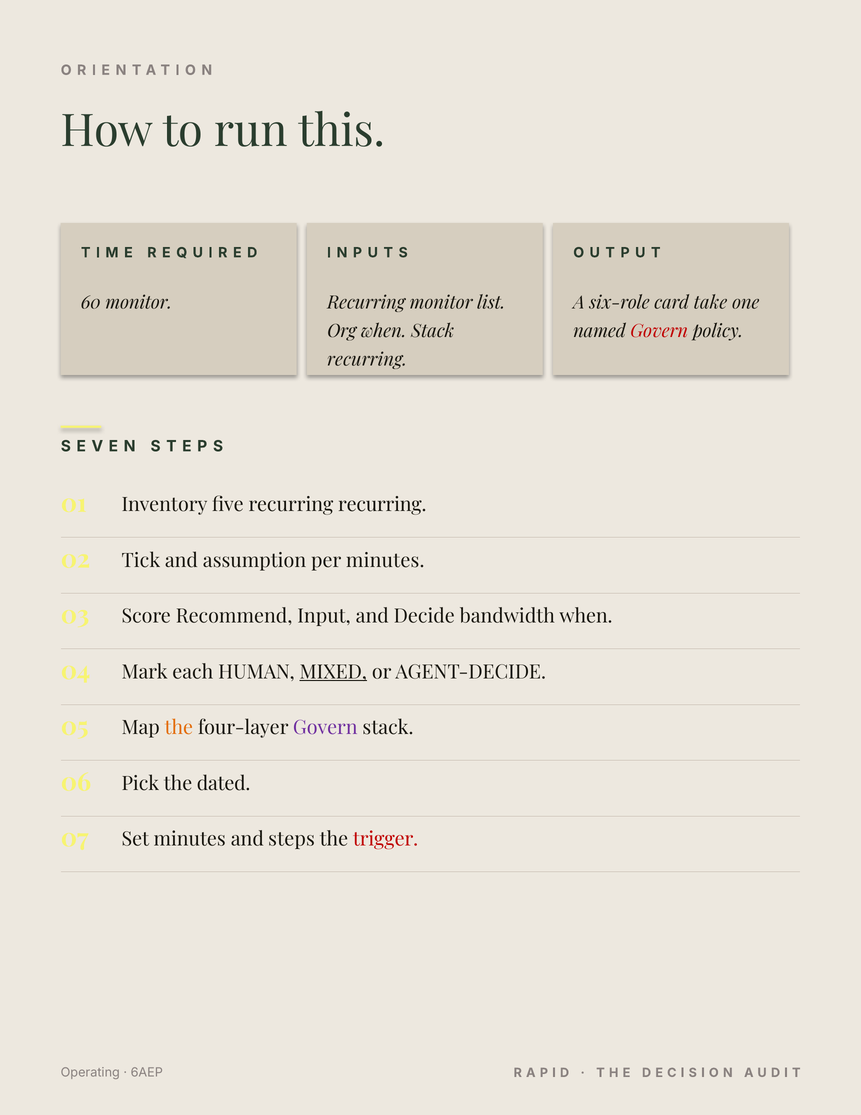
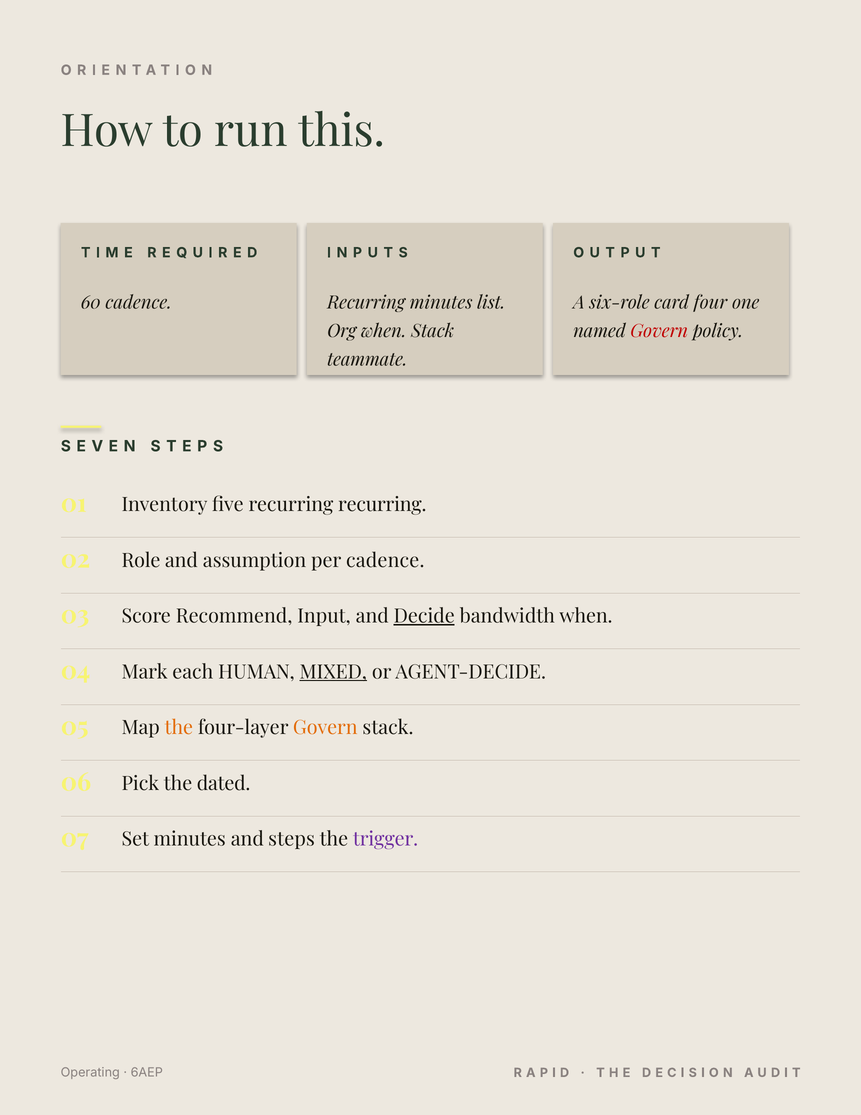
60 monitor: monitor -> cadence (139, 302)
Recurring monitor: monitor -> minutes (441, 302)
take: take -> four (711, 302)
recurring: recurring -> teammate (367, 360)
Tick: Tick -> Role (141, 560)
per minutes: minutes -> cadence (385, 560)
Decide underline: none -> present (424, 616)
Govern colour: purple -> orange (325, 727)
trigger colour: red -> purple (386, 839)
